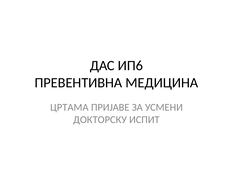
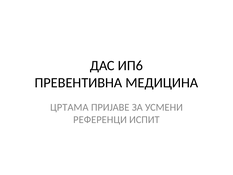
ДОКТОРСКУ: ДОКТОРСКУ -> РЕФЕРЕНЦИ (100, 120)
